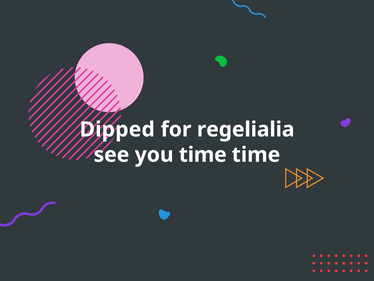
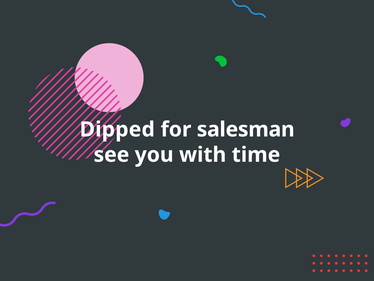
regelialia: regelialia -> salesman (246, 129)
you time: time -> with (203, 155)
